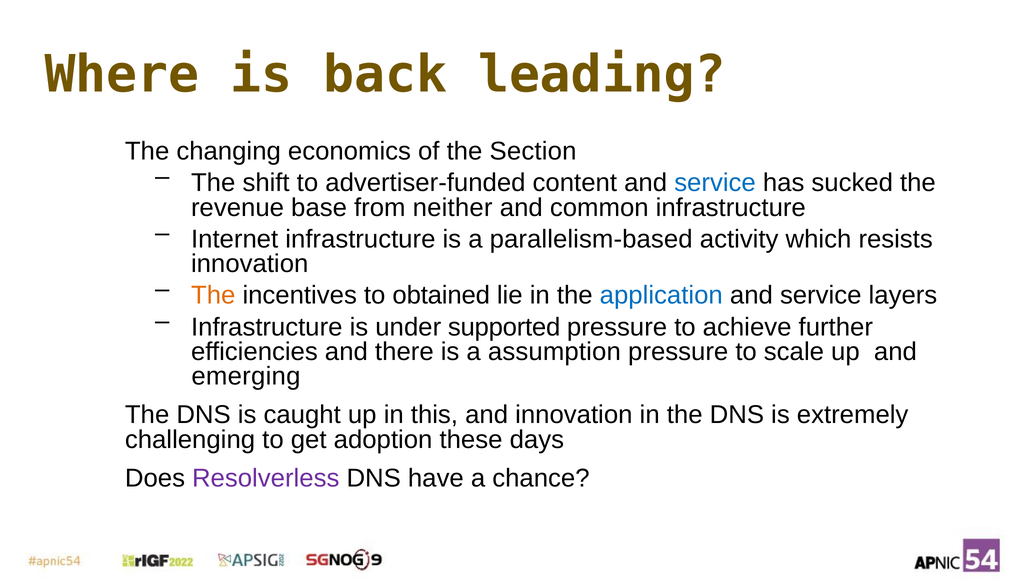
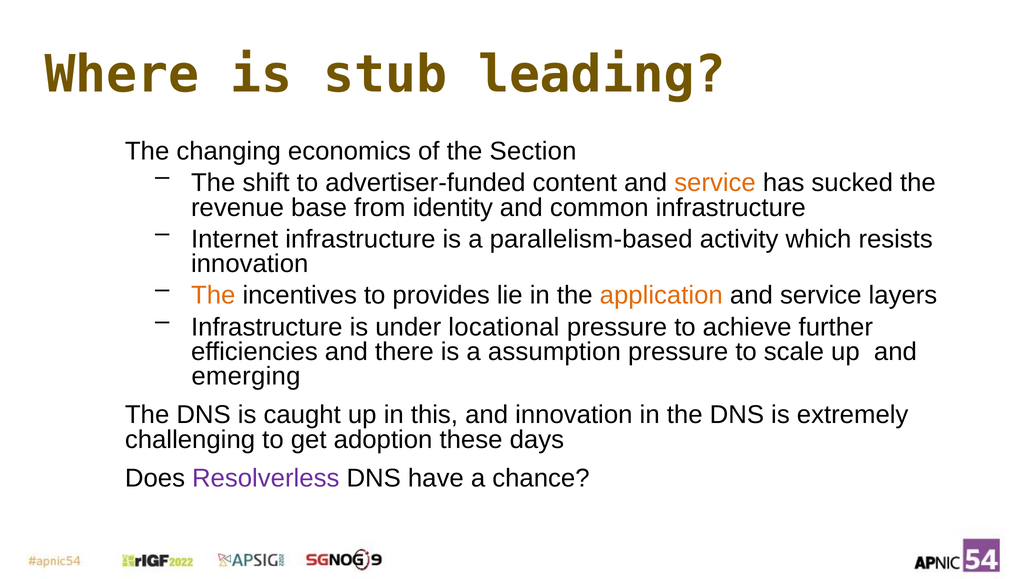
back: back -> stub (385, 75)
service colour: blue -> orange (715, 183)
neither: neither -> identity (453, 208)
obtained: obtained -> provides (441, 296)
application colour: blue -> orange (661, 296)
supported: supported -> locational (504, 327)
